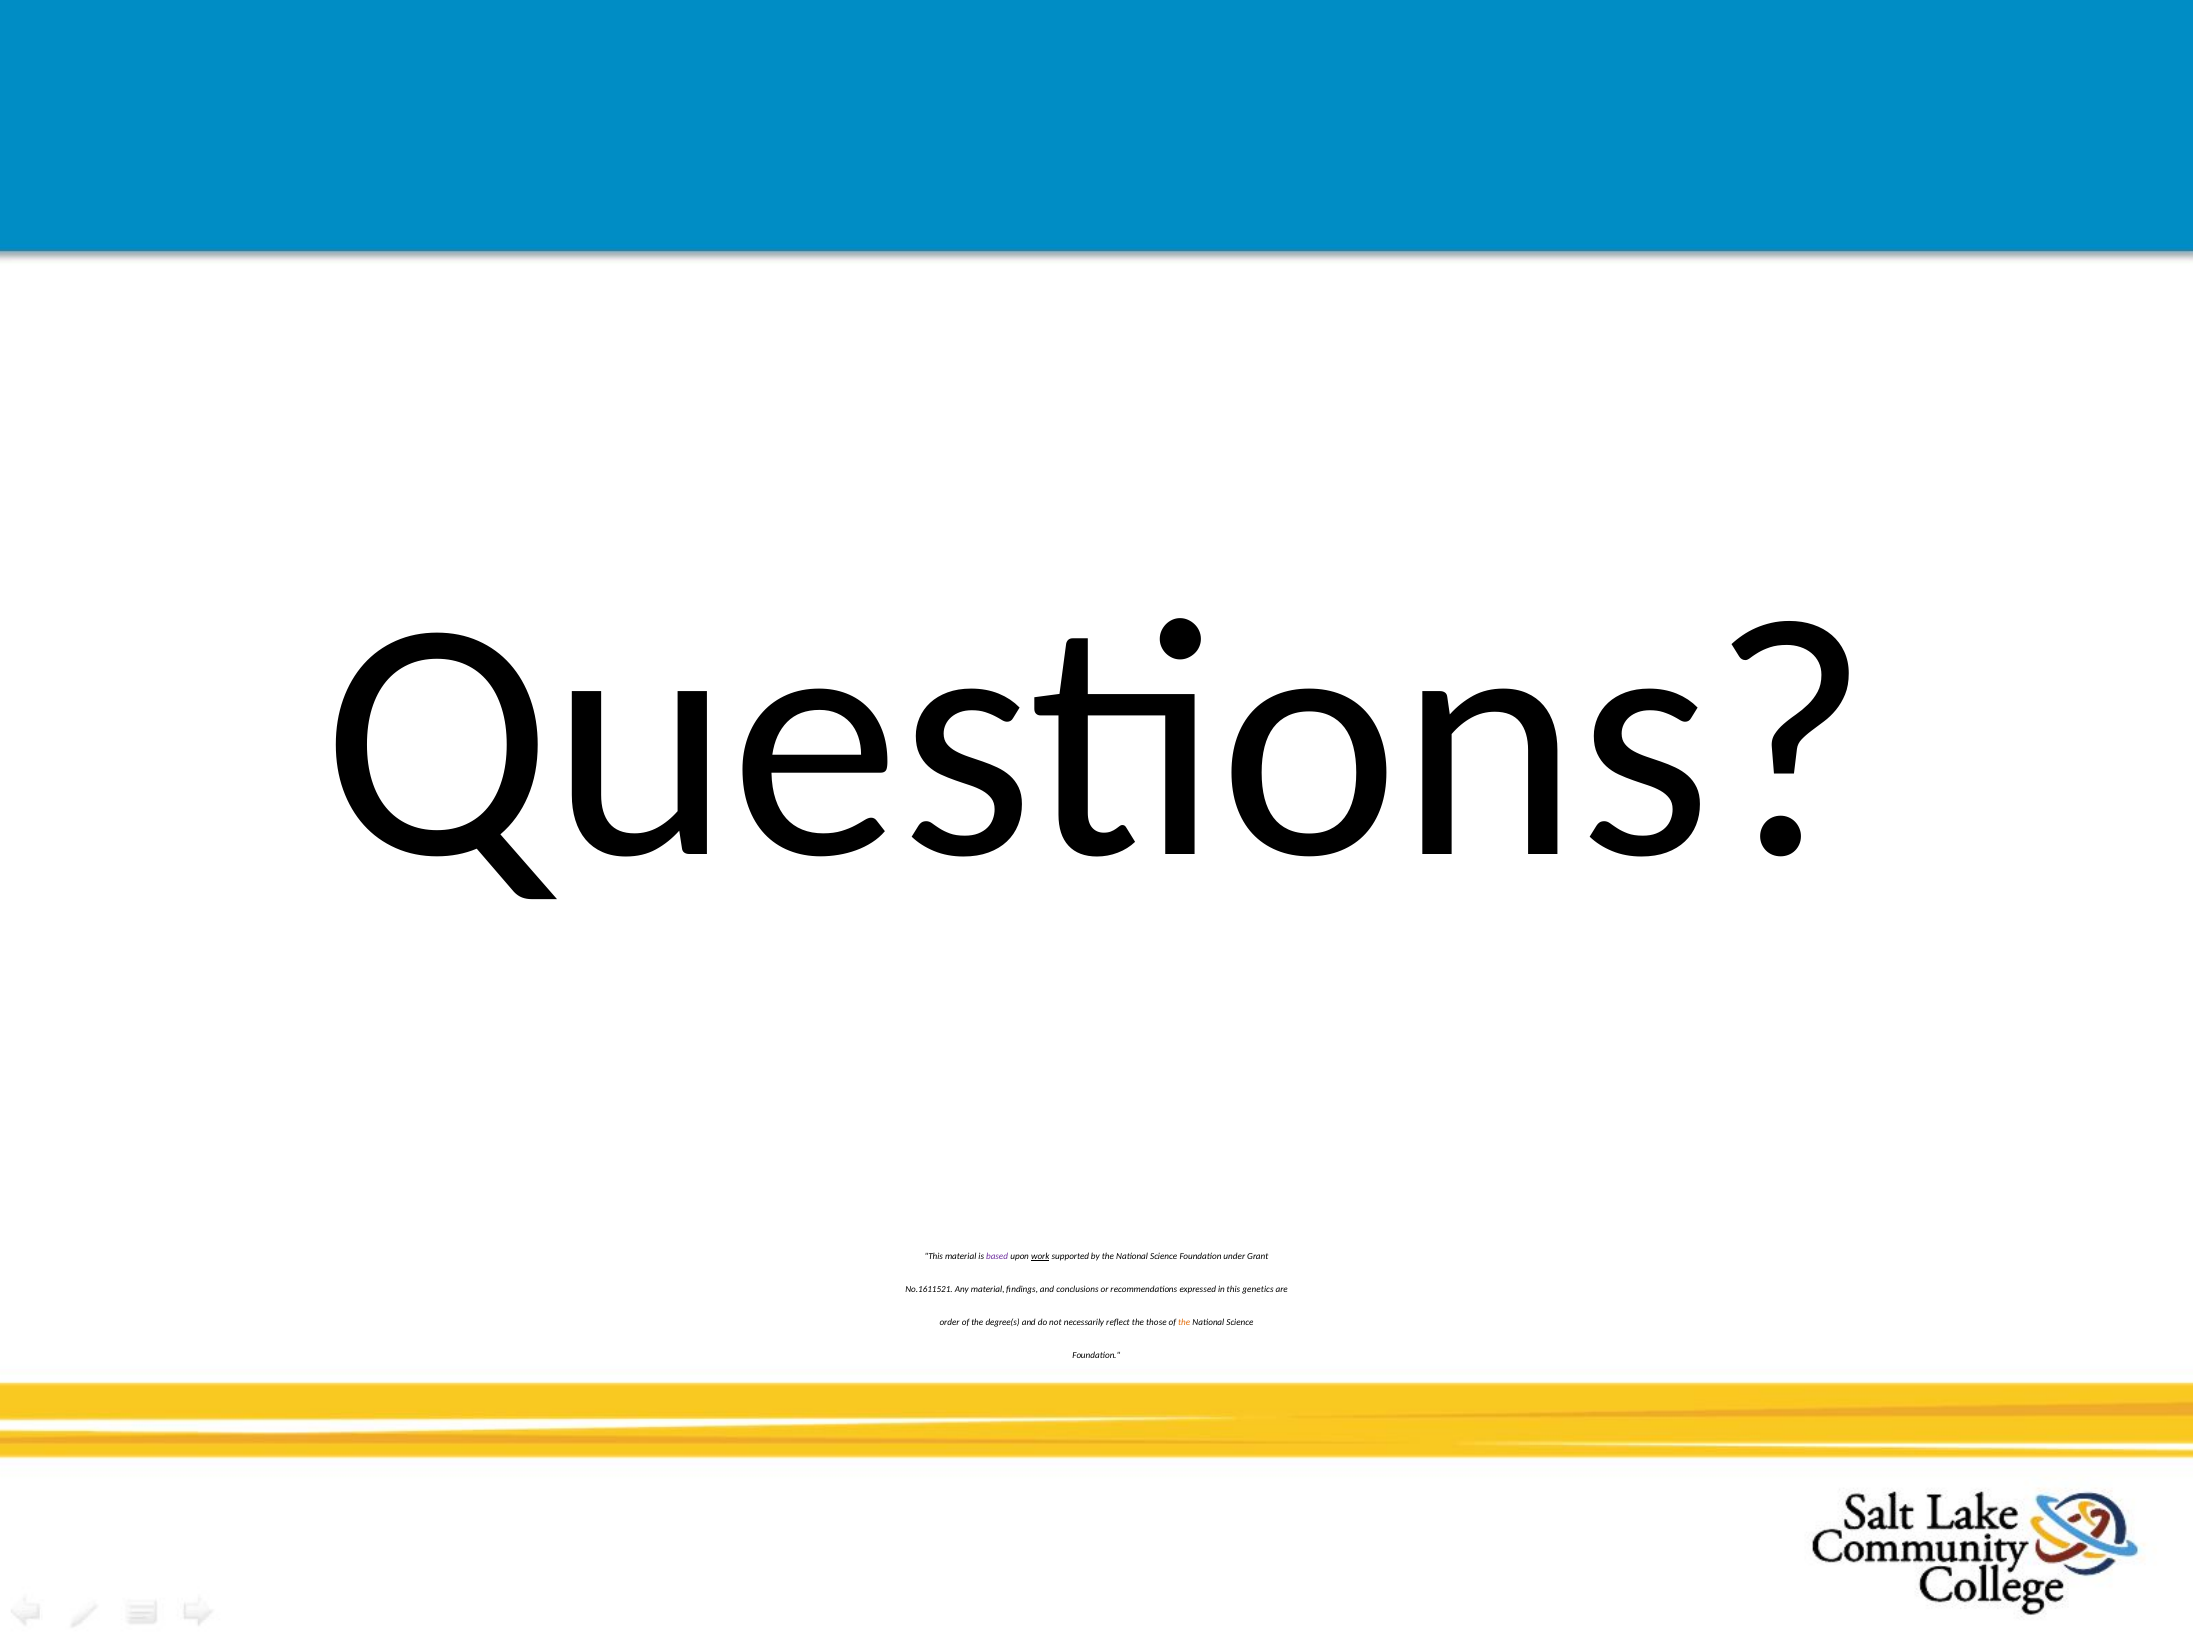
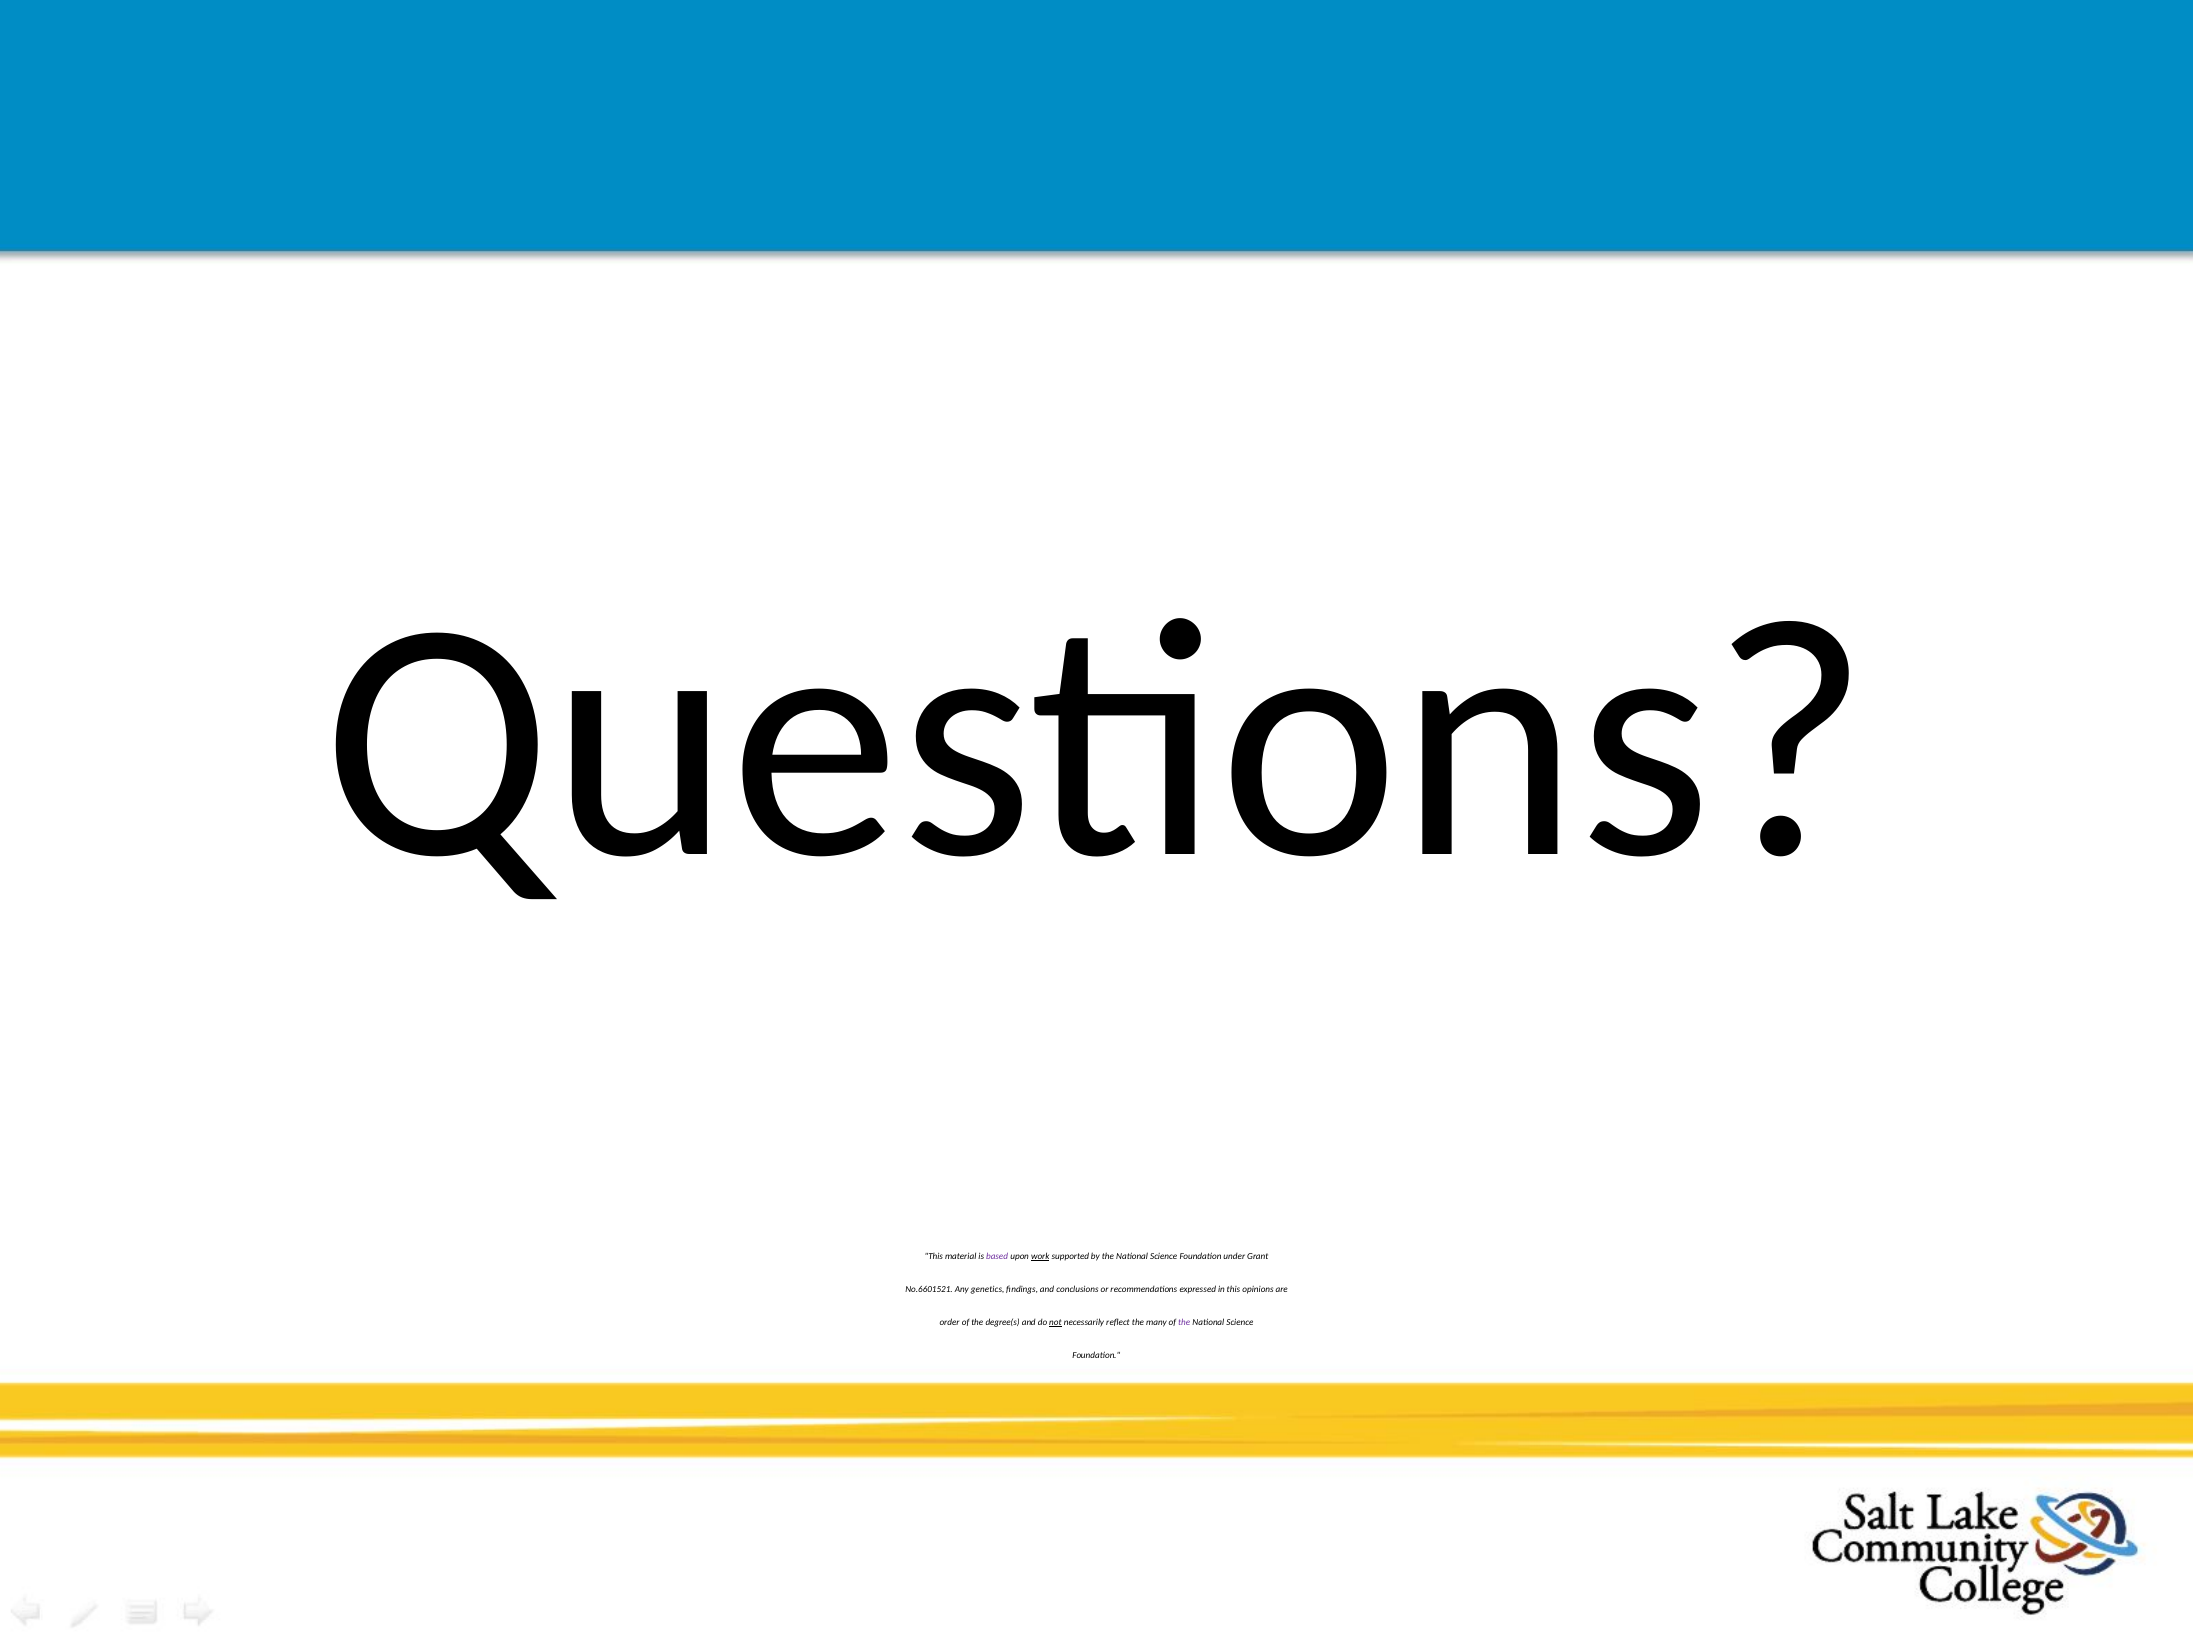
No.1611521: No.1611521 -> No.6601521 (929, 1289)
Any material: material -> genetics (988, 1289)
genetics: genetics -> opinions (1258, 1289)
not underline: none -> present (1055, 1322)
those: those -> many (1156, 1322)
the colour: orange -> purple (1184, 1322)
